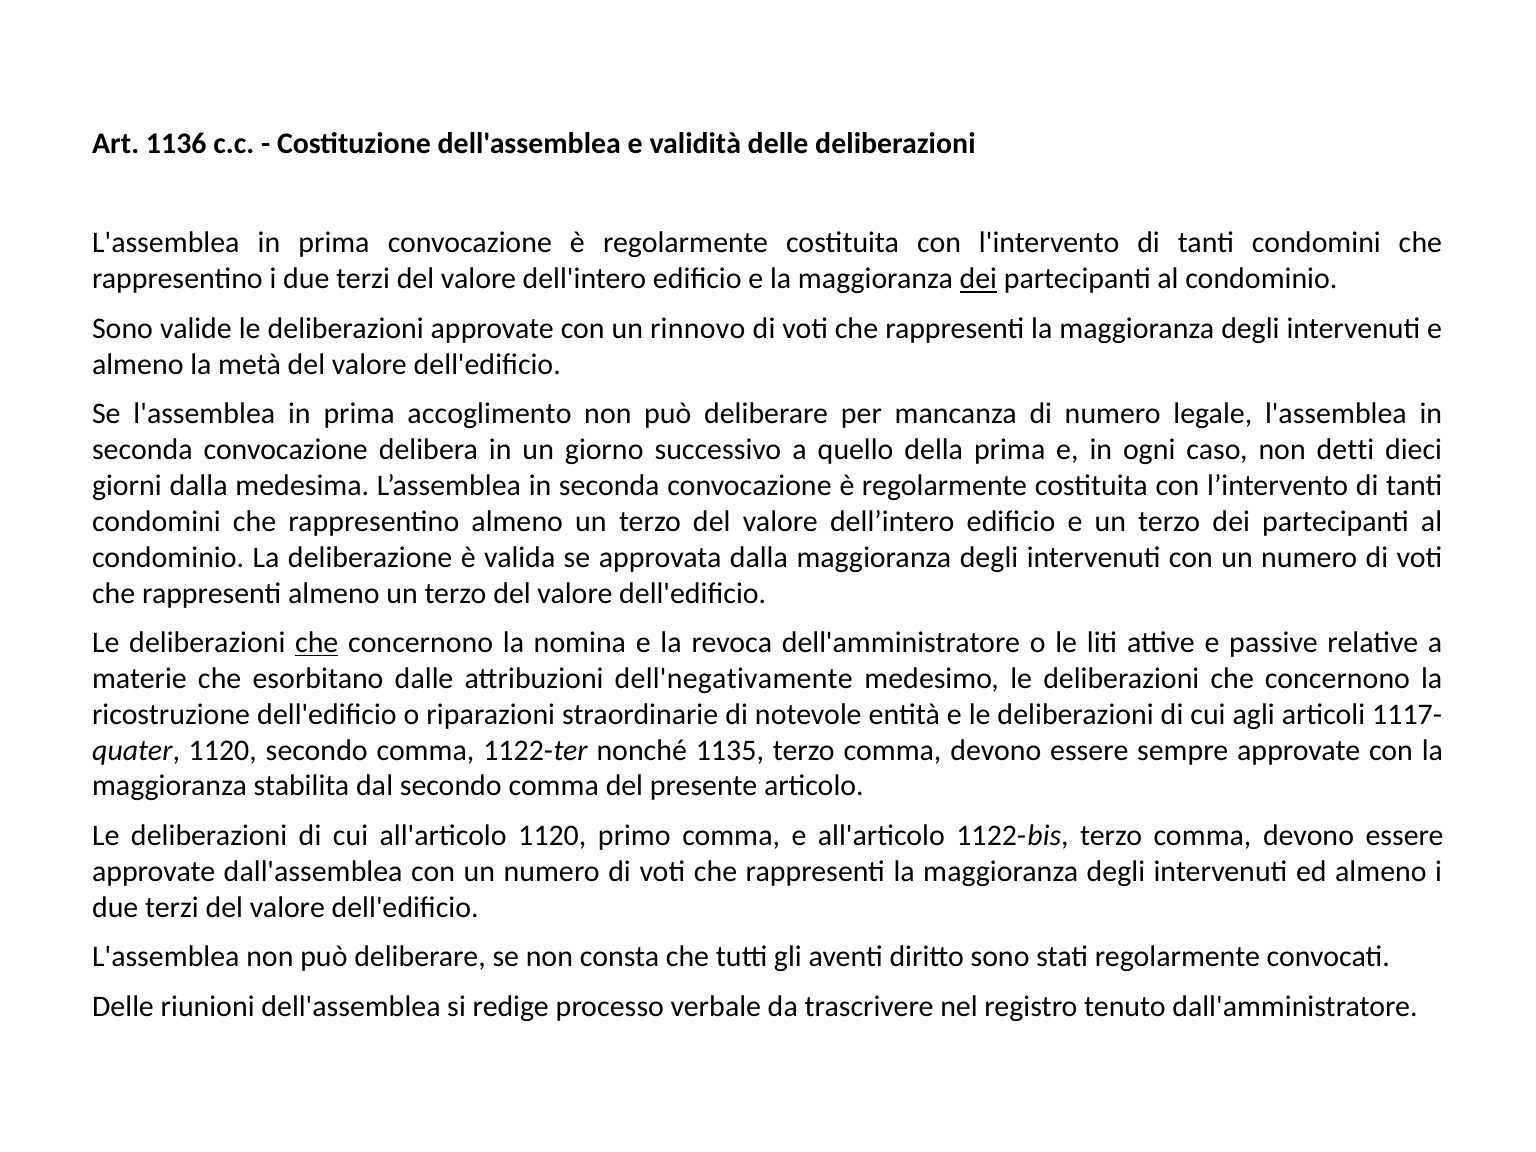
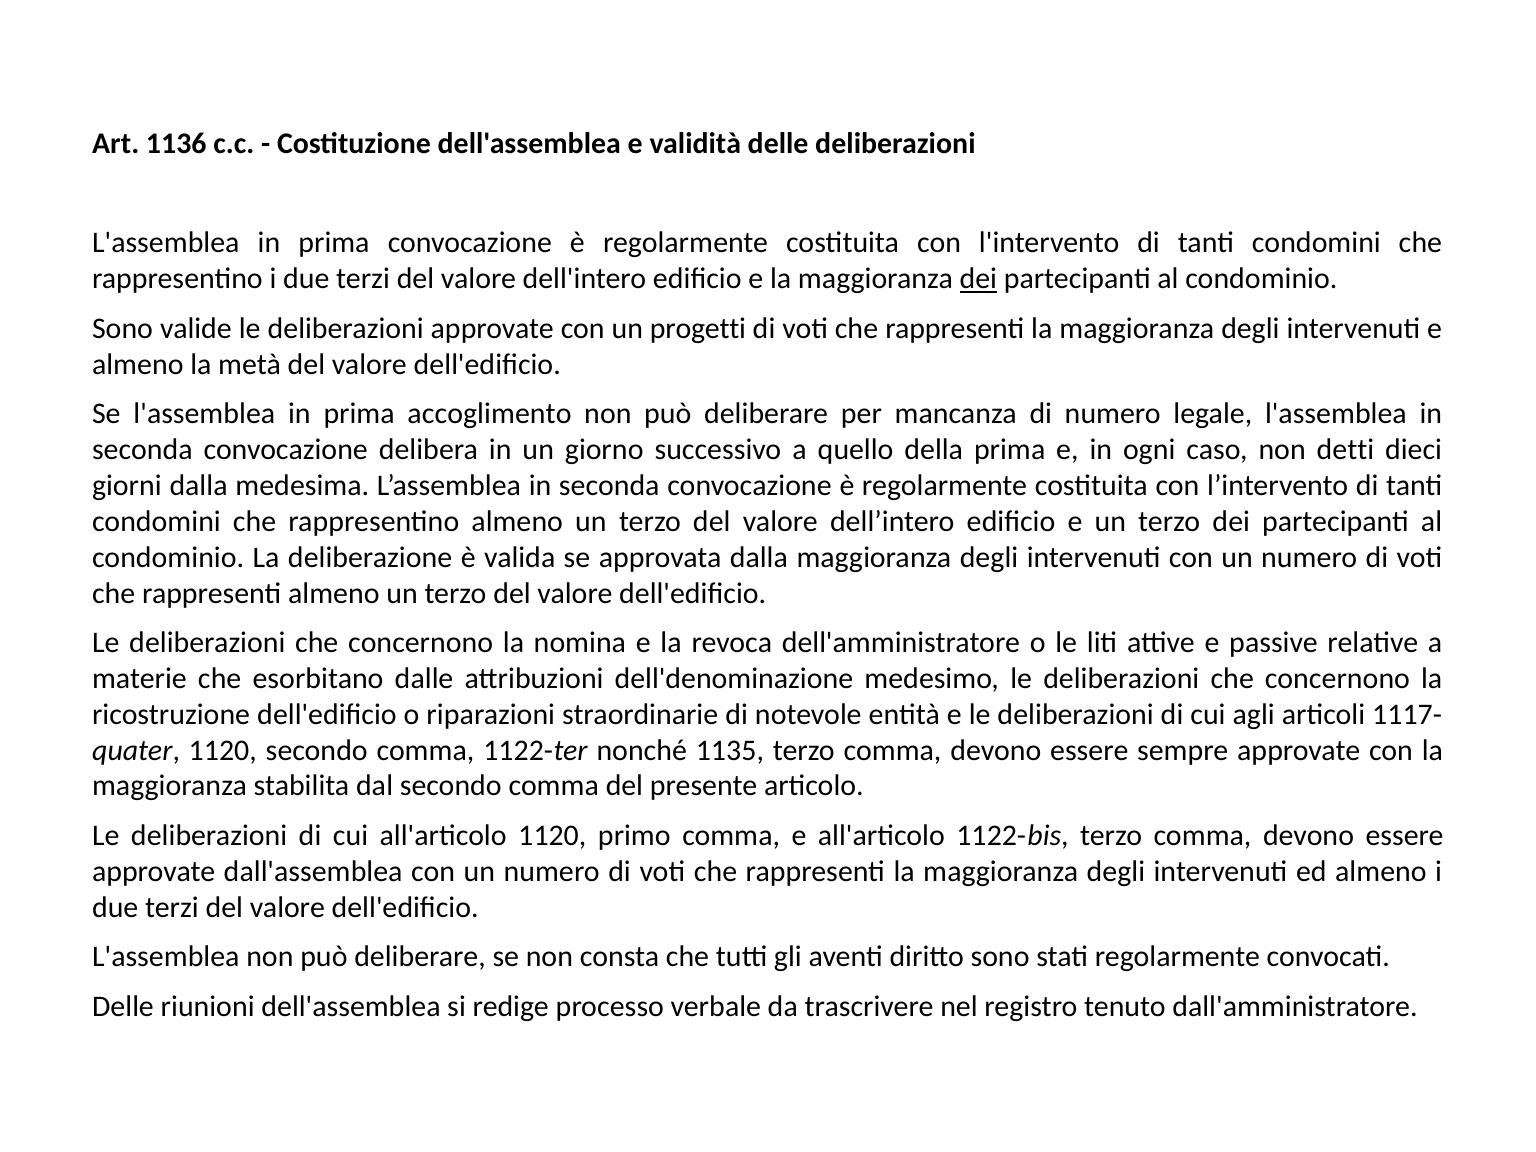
rinnovo: rinnovo -> progetti (698, 328)
che underline: present -> none (317, 643)
dell'negativamente: dell'negativamente -> dell'denominazione (734, 679)
